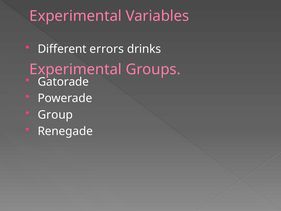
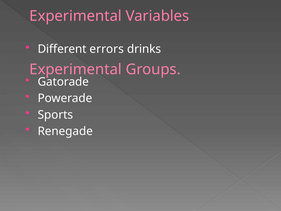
Group: Group -> Sports (55, 115)
